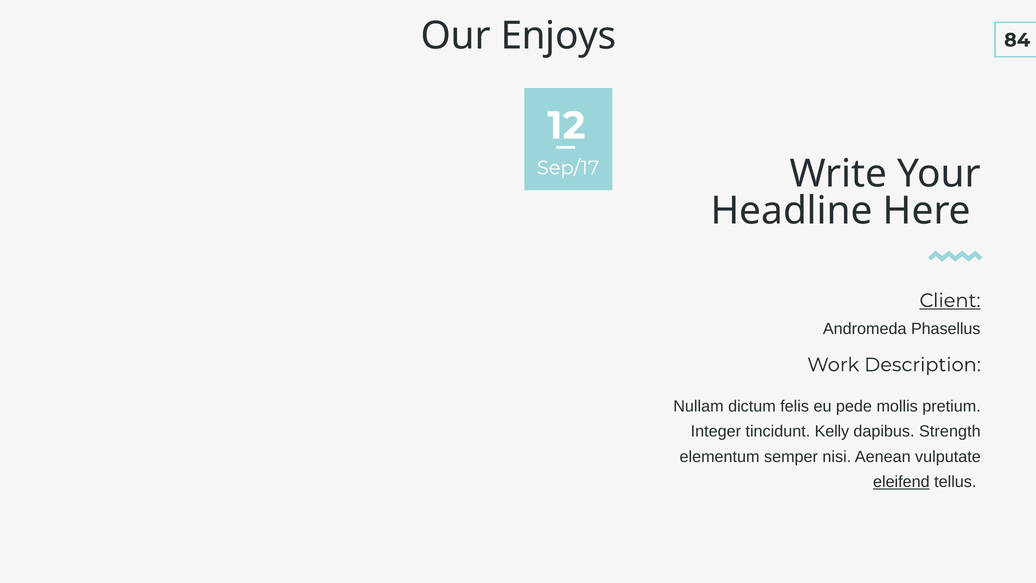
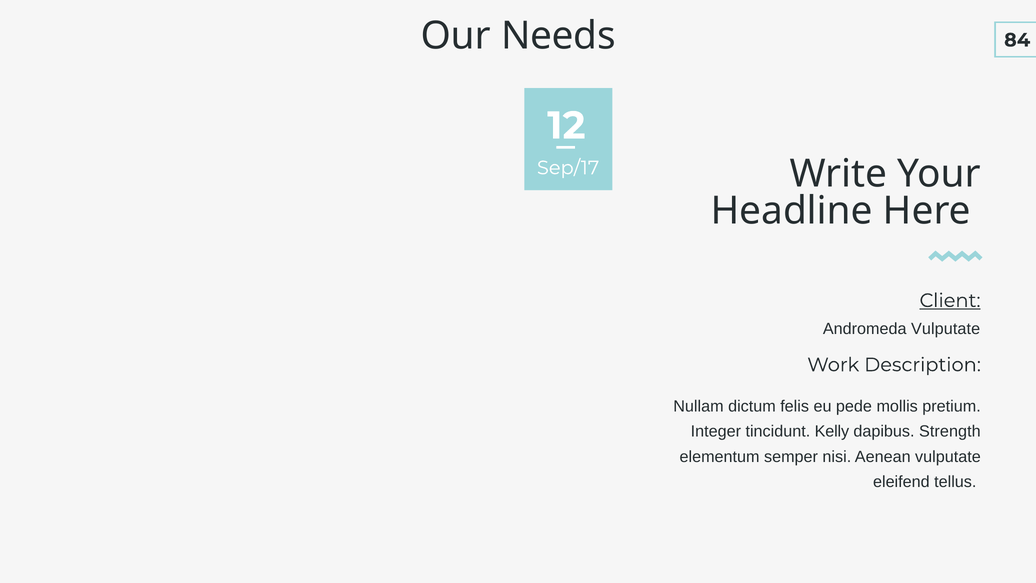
Enjoys: Enjoys -> Needs (558, 36)
Andromeda Phasellus: Phasellus -> Vulputate (946, 329)
eleifend underline: present -> none (901, 482)
